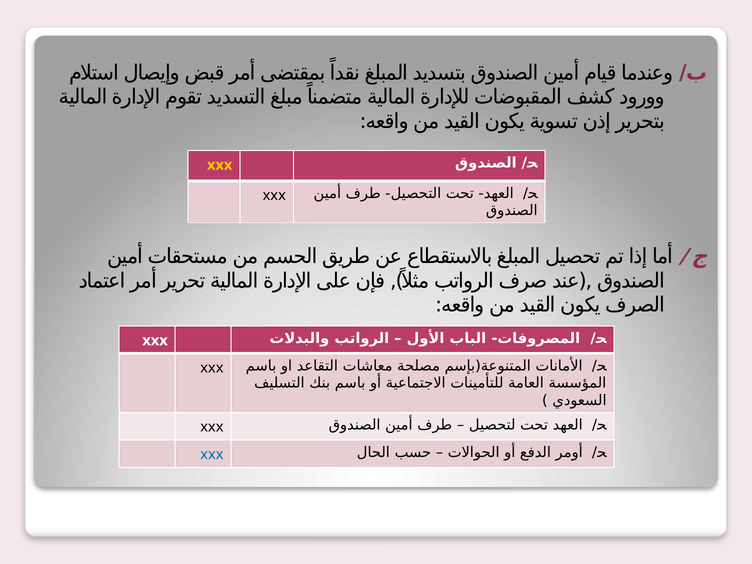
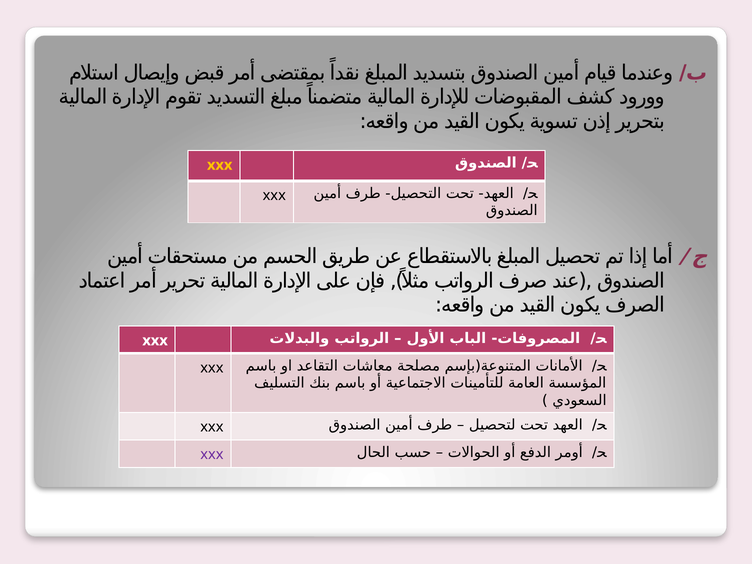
xxx colour: blue -> purple (212, 454)
